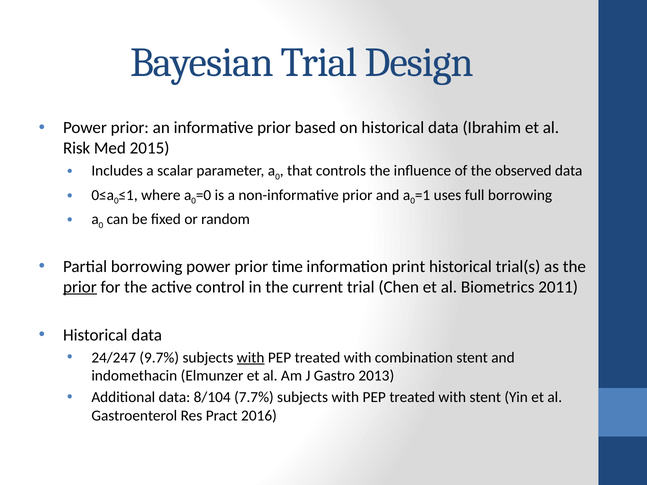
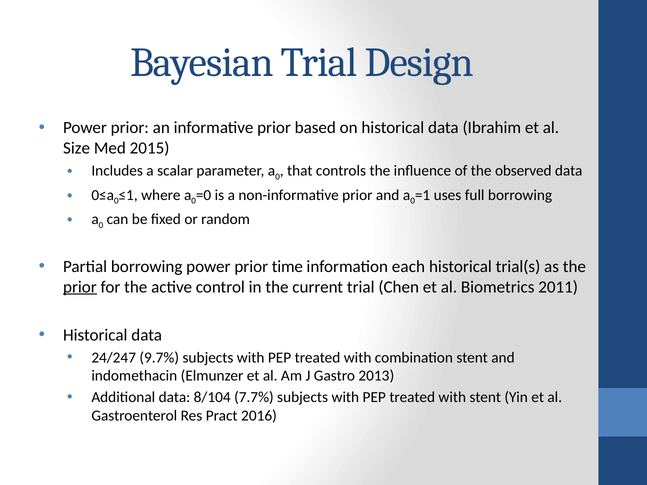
Risk: Risk -> Size (77, 148)
print: print -> each (408, 267)
with underline: present -> none (251, 358)
